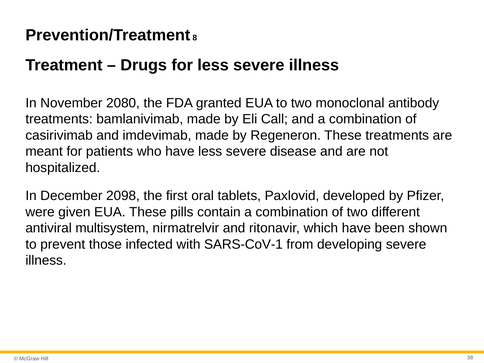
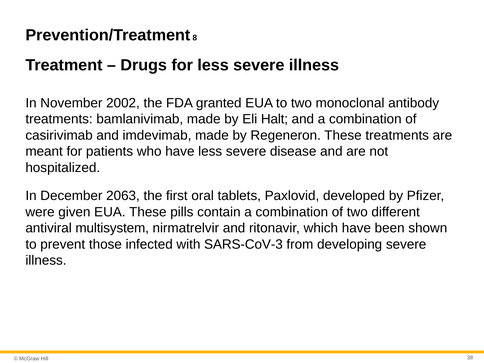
2080: 2080 -> 2002 (123, 103)
Call: Call -> Halt (274, 119)
2098: 2098 -> 2063 (123, 196)
SARS-CoV-1: SARS-CoV-1 -> SARS-CoV-3 (243, 244)
